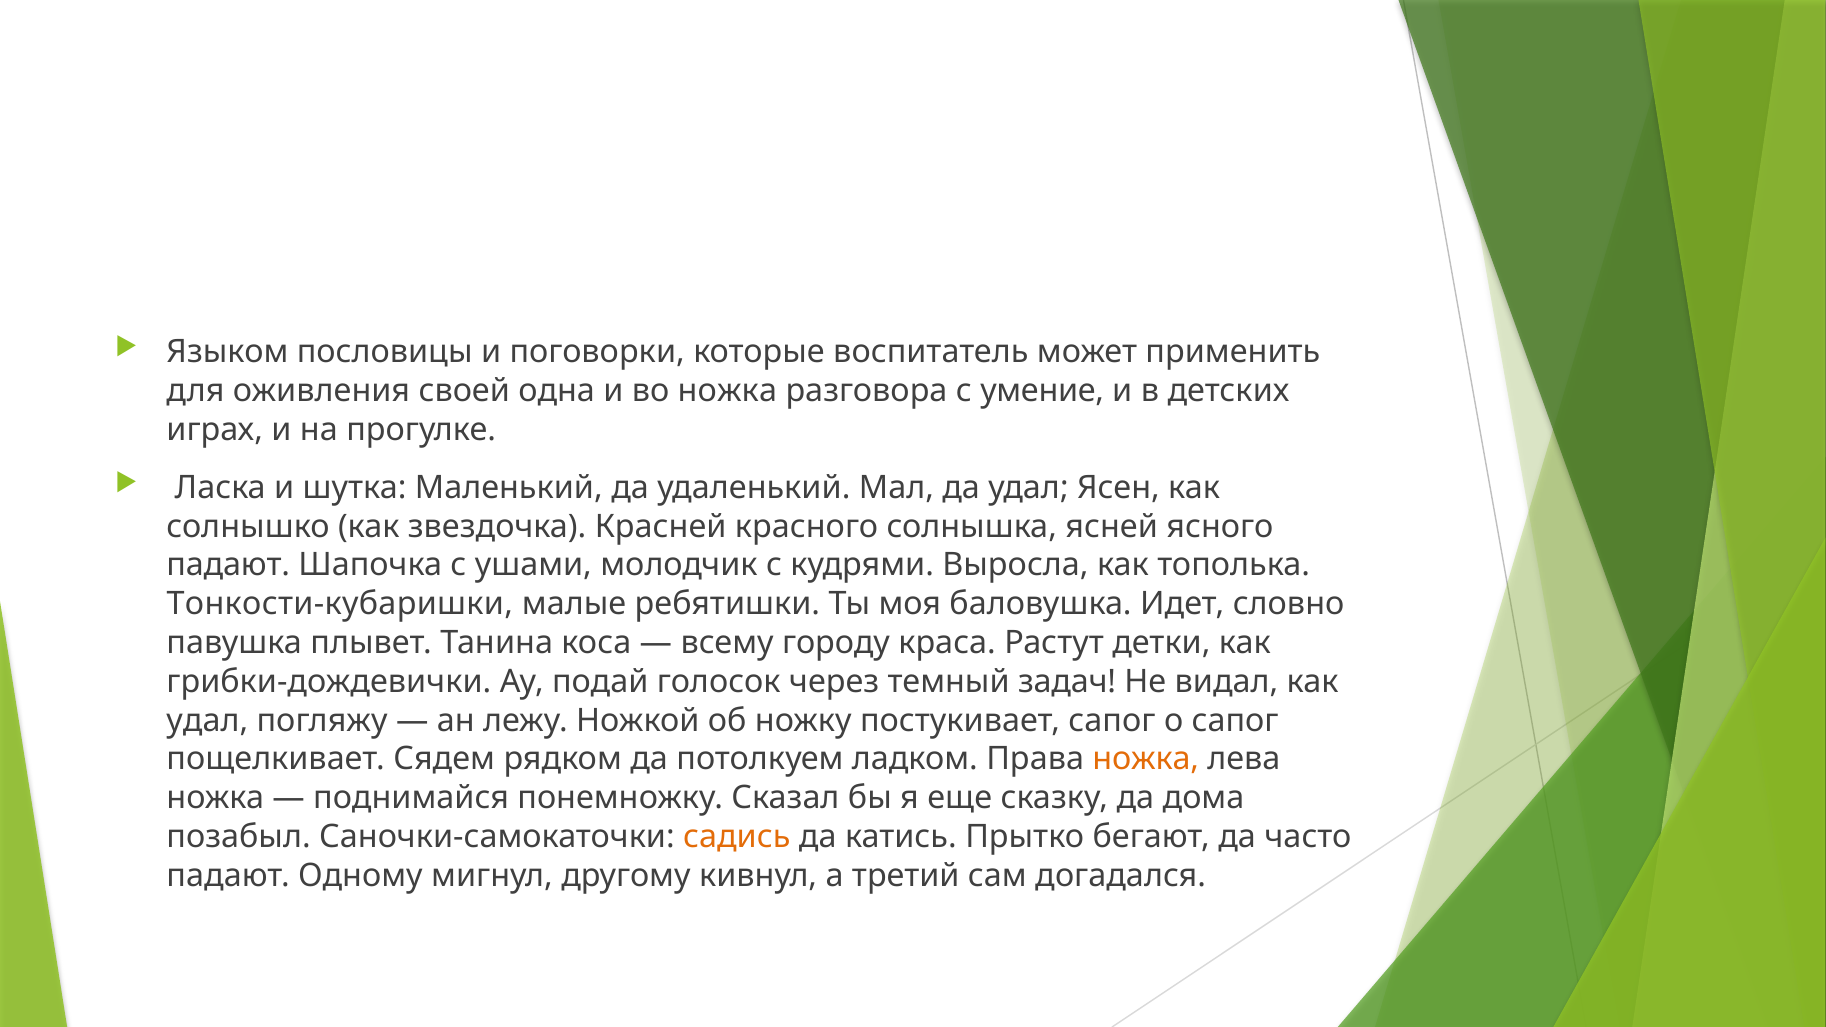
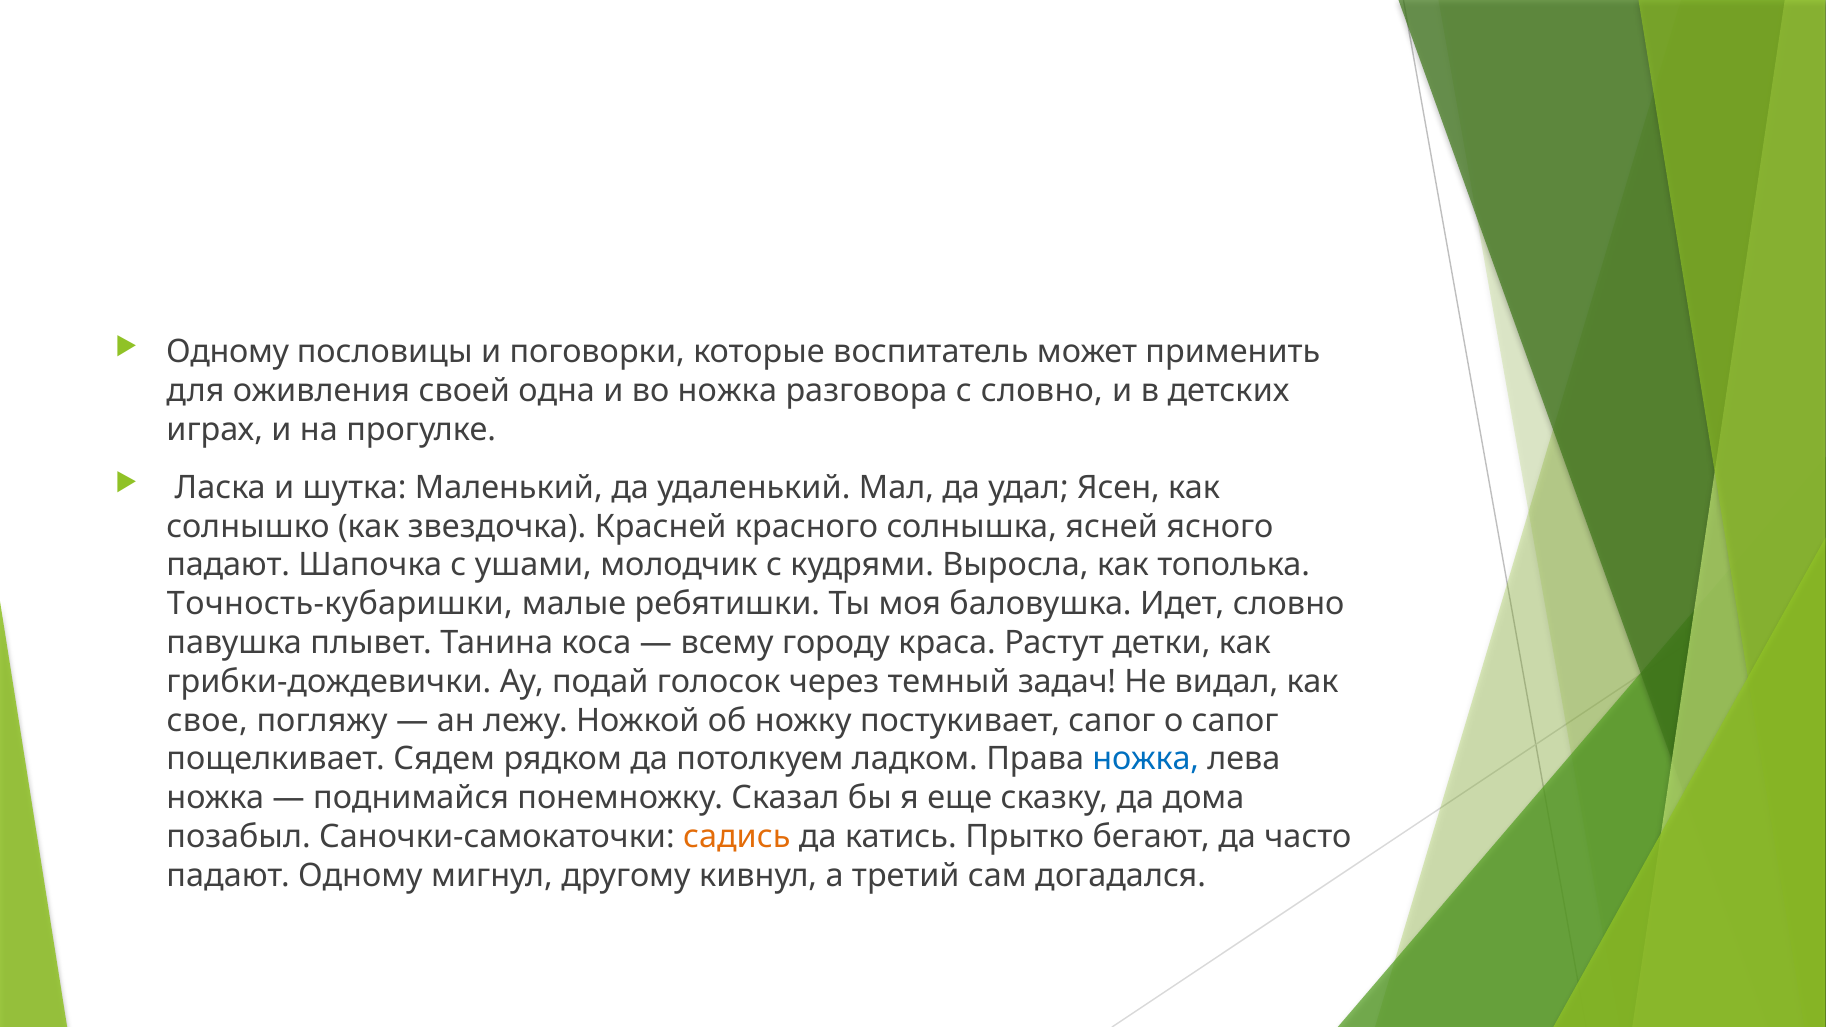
Языком: Языком -> Одному (228, 352)
с умение: умение -> словно (1042, 391)
Тонкости-кубаришки: Тонкости-кубаришки -> Точность-кубаришки (340, 604)
удал: удал -> свое (207, 721)
ножка colour: orange -> blue (1146, 759)
